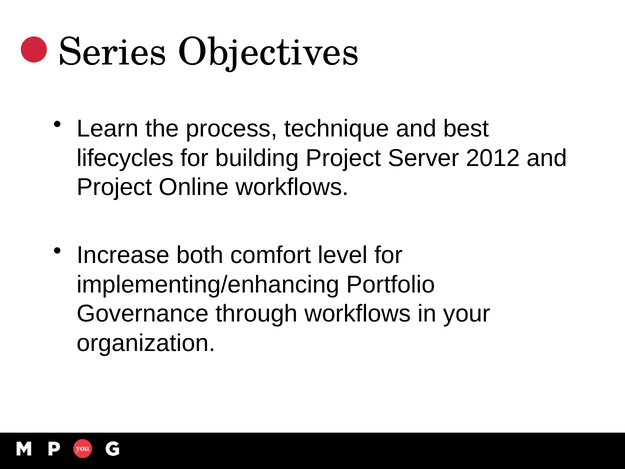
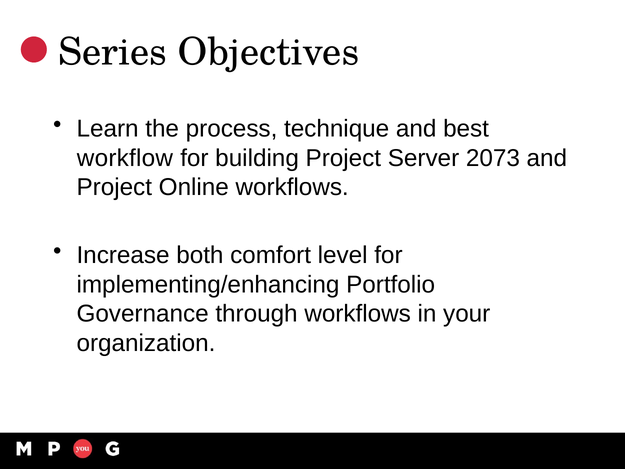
lifecycles: lifecycles -> workflow (125, 158)
2012: 2012 -> 2073 (493, 158)
